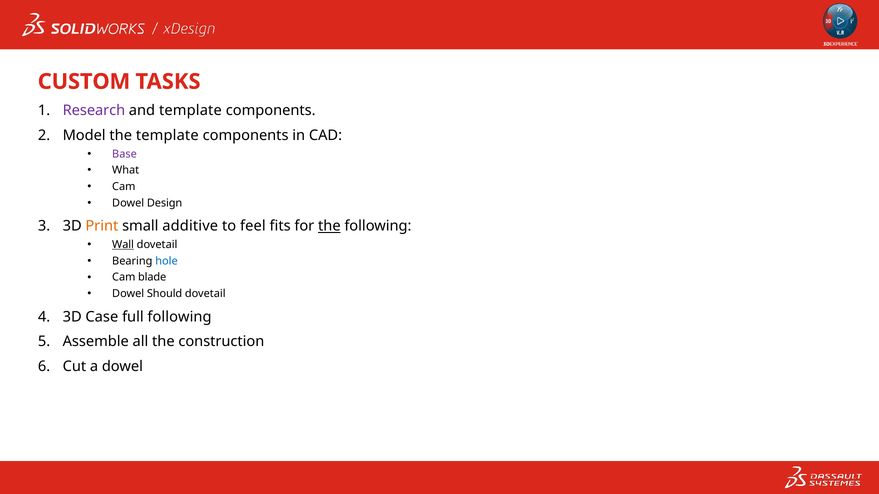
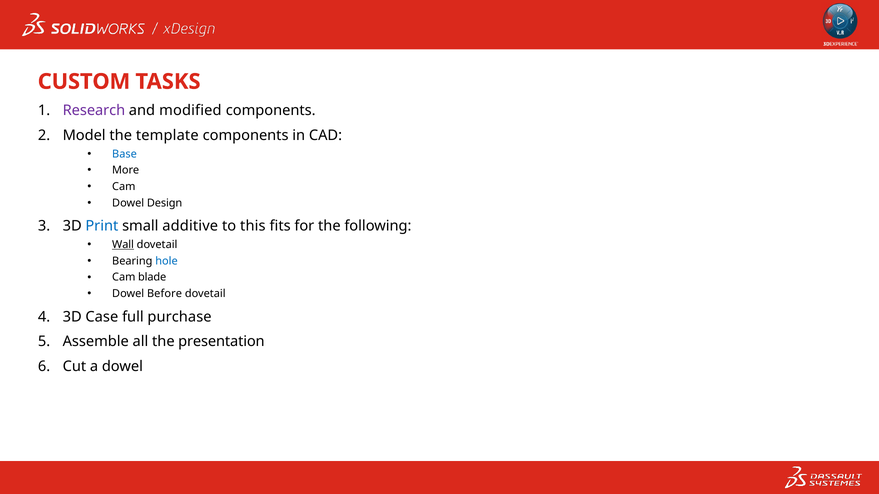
and template: template -> modified (190, 111)
Base colour: purple -> blue (124, 154)
What: What -> More (126, 170)
Print colour: orange -> blue (102, 226)
feel: feel -> this (253, 226)
the underline: present -> none (329, 226)
Should: Should -> Before (164, 294)
full following: following -> purchase (180, 317)
construction: construction -> presentation (221, 342)
